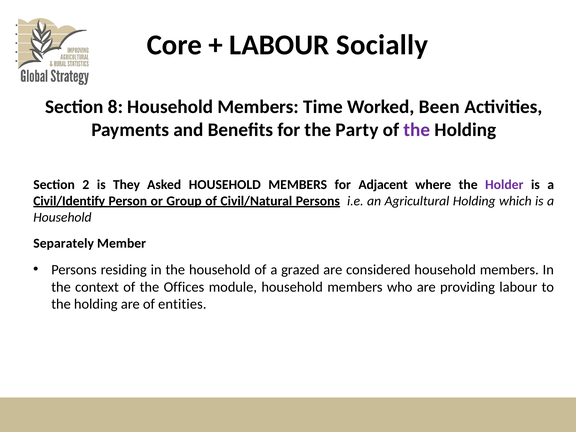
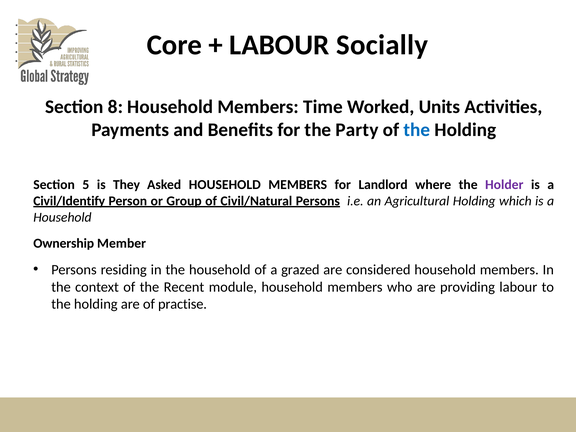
Been: Been -> Units (439, 107)
the colour: purple -> blue (417, 130)
2: 2 -> 5 (86, 185)
Adjacent: Adjacent -> Landlord (383, 185)
Separately: Separately -> Ownership (64, 243)
Offices: Offices -> Recent (184, 287)
entities: entities -> practise (182, 304)
